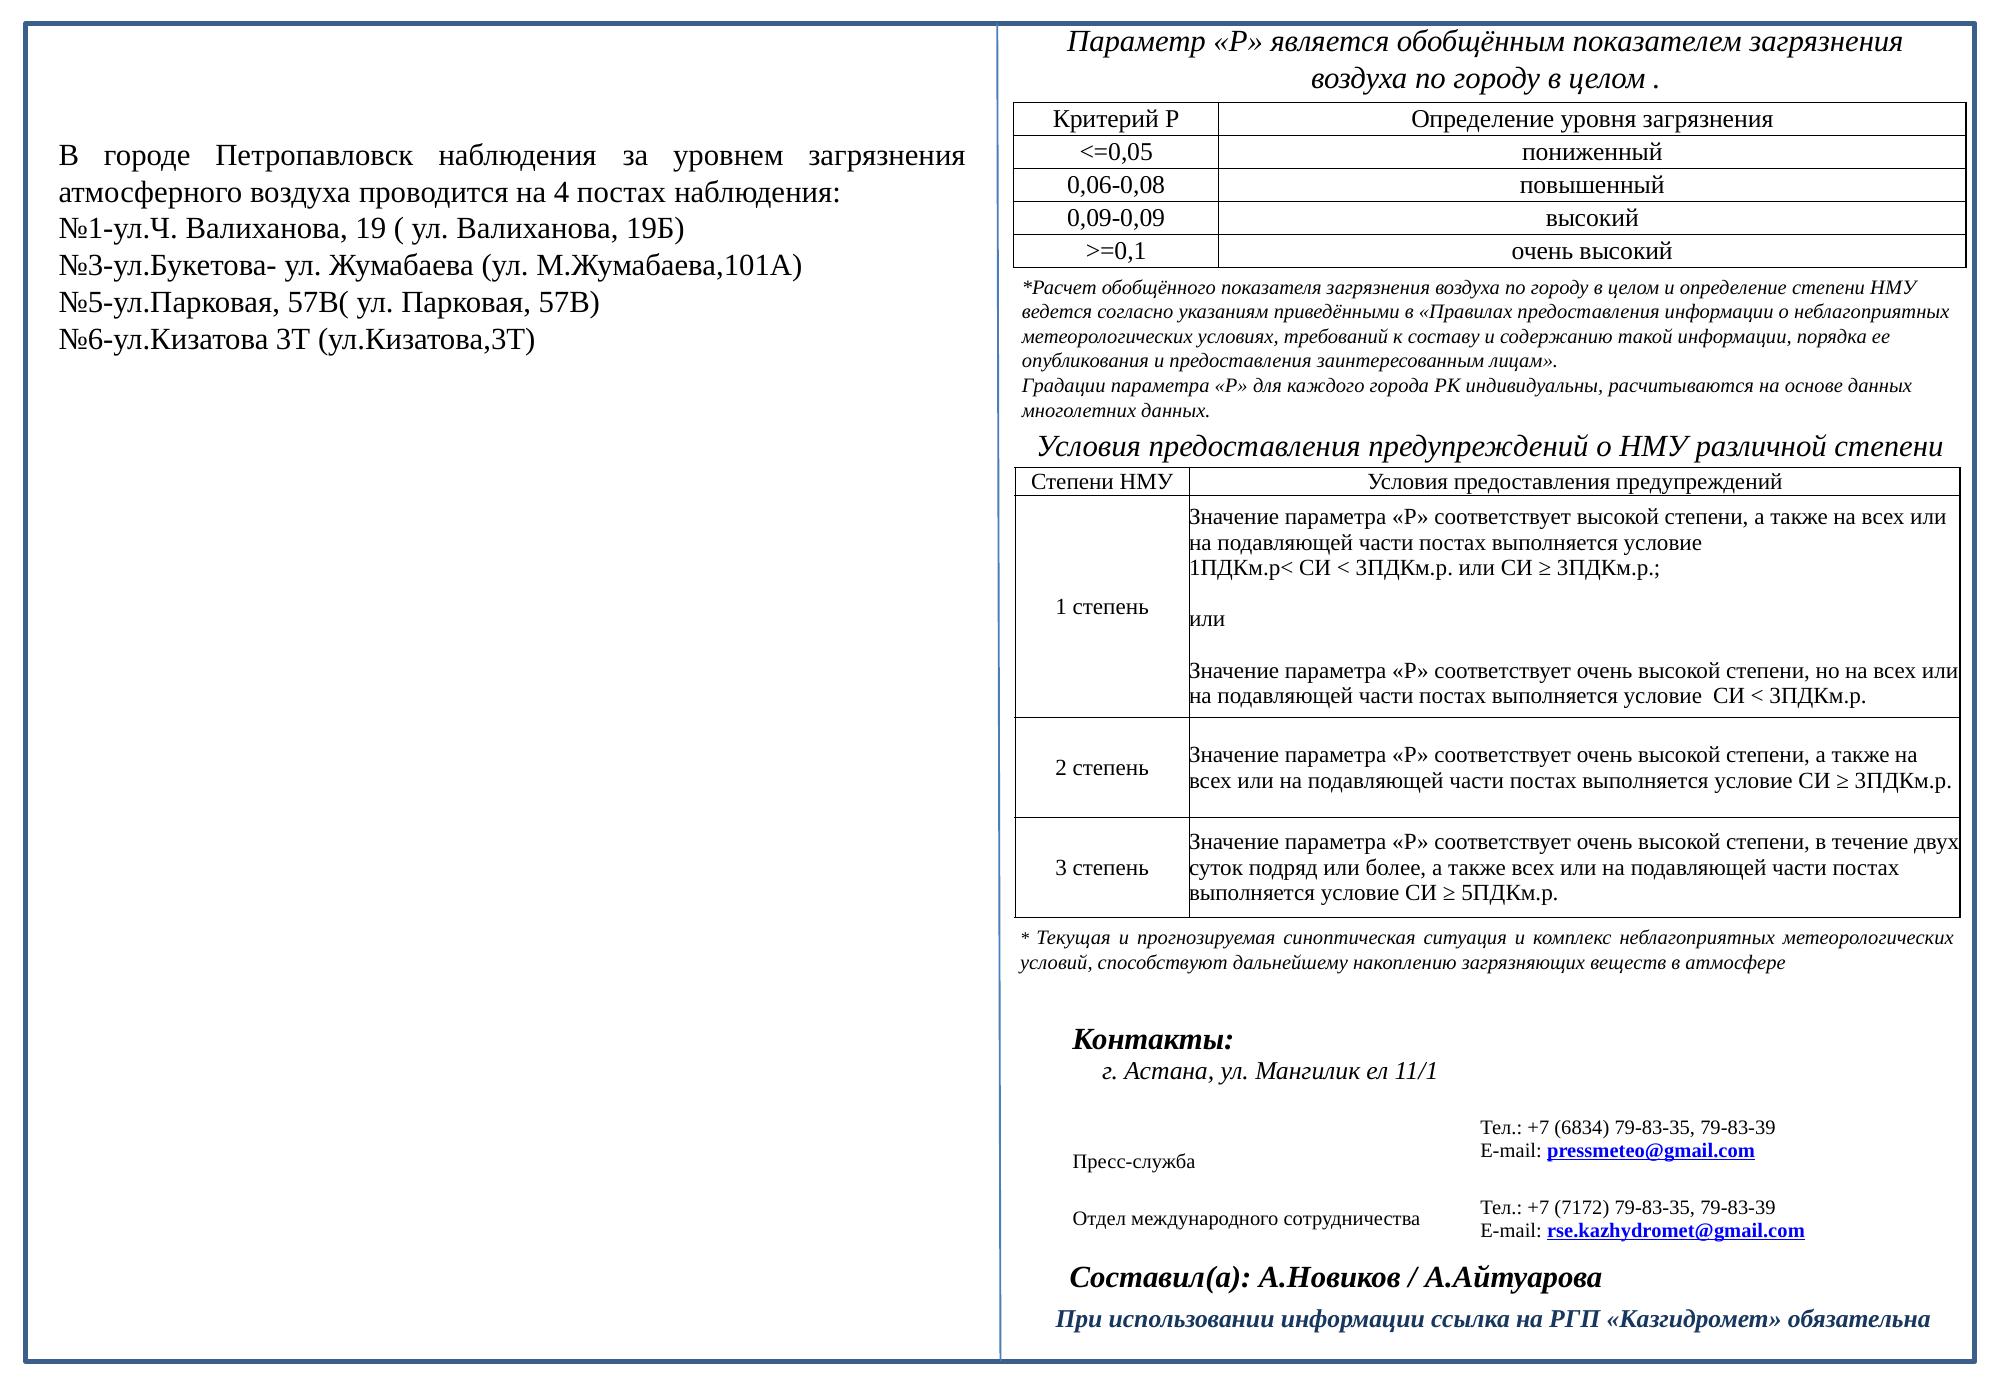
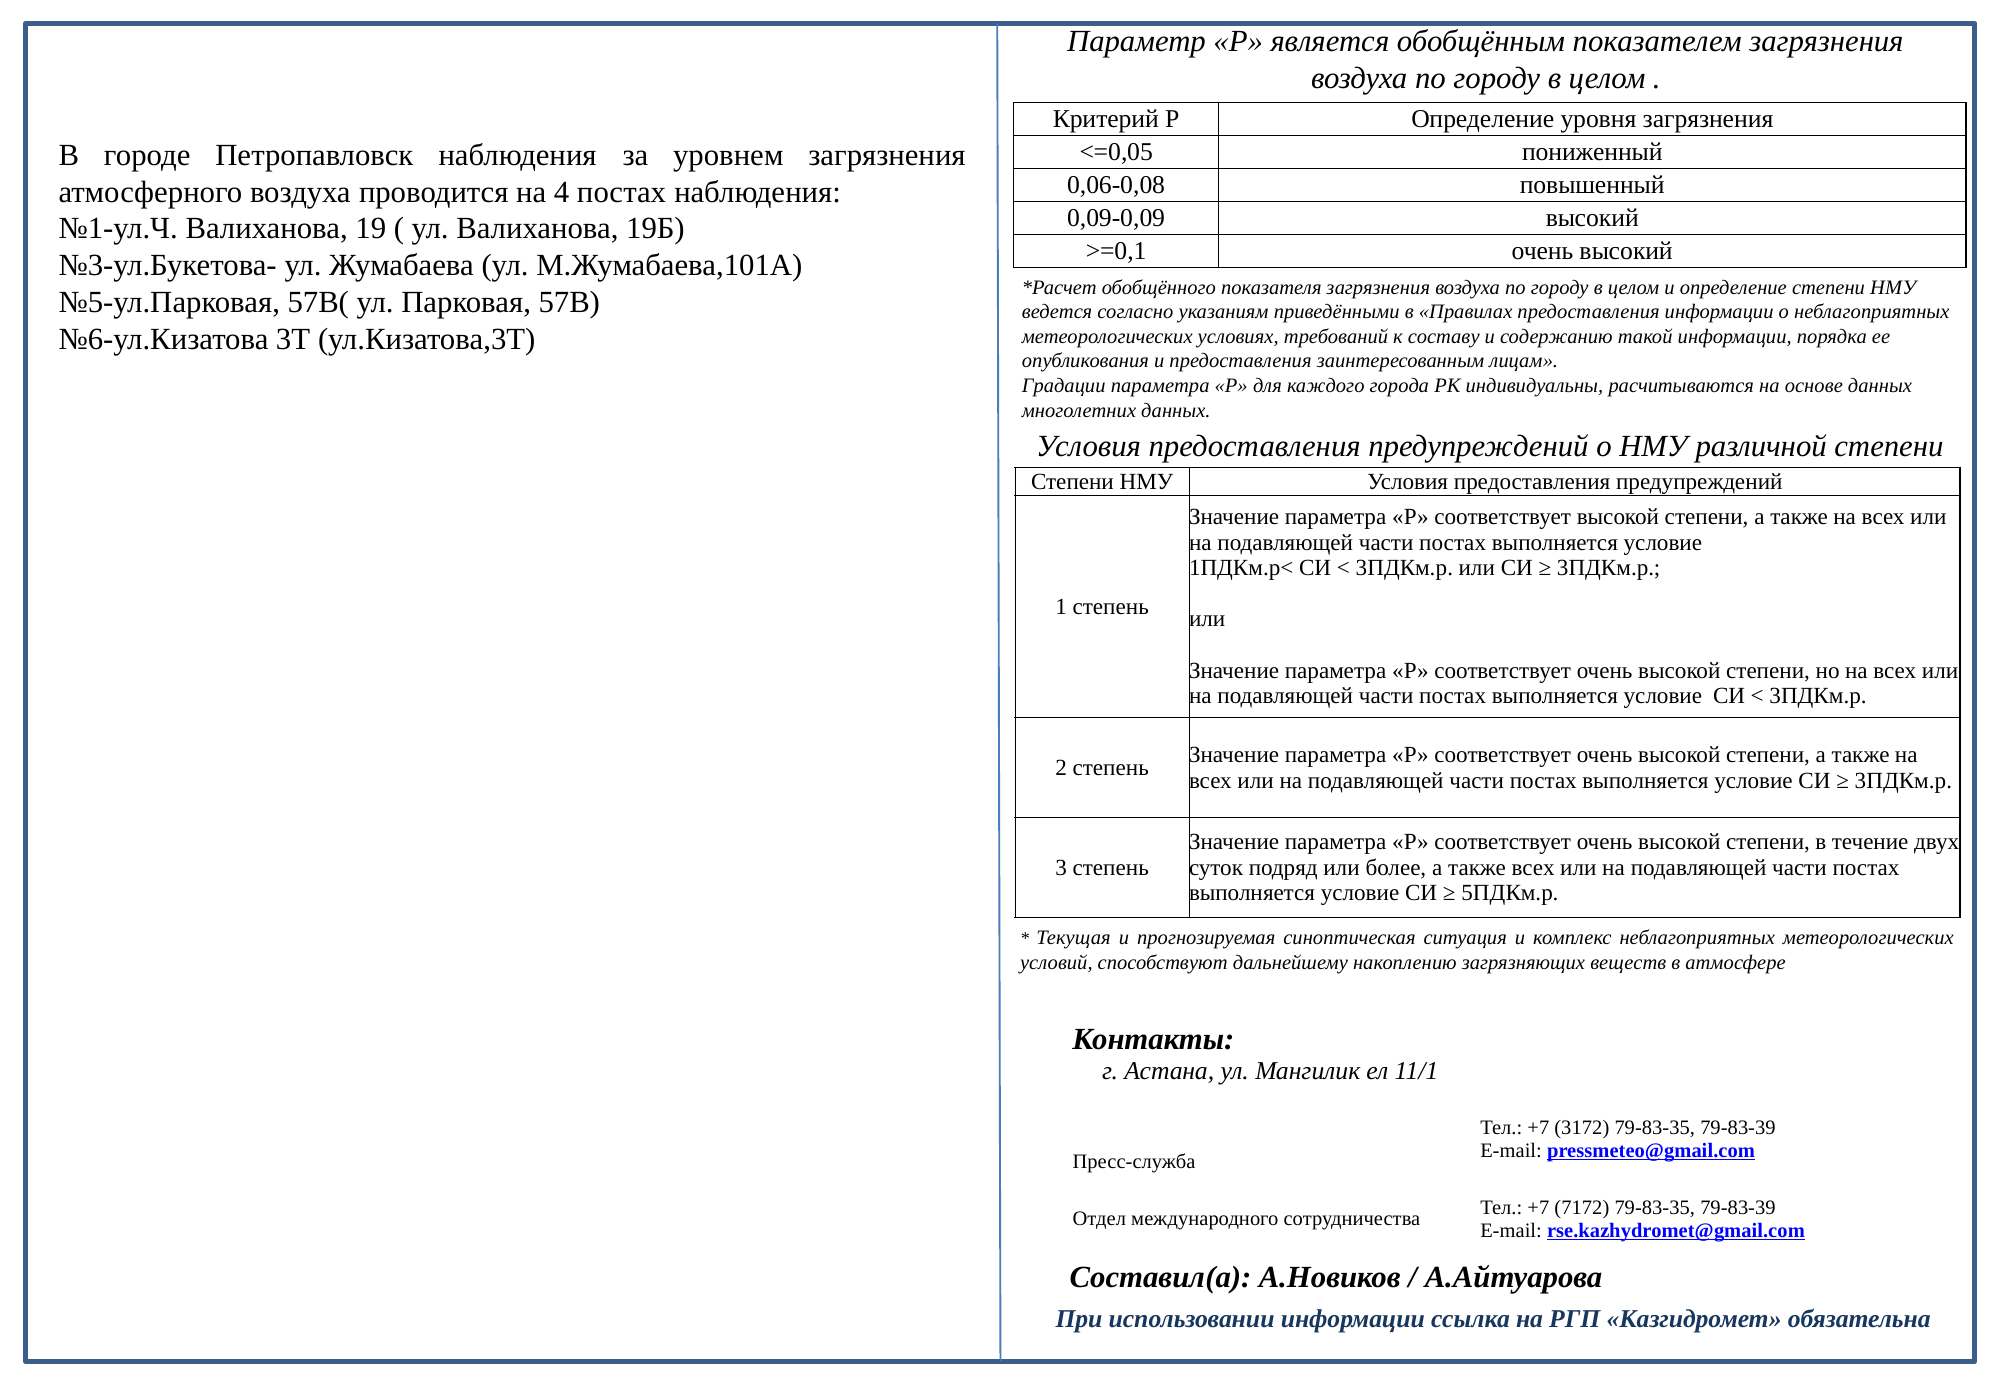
6834: 6834 -> 3172 (1582, 1128)
